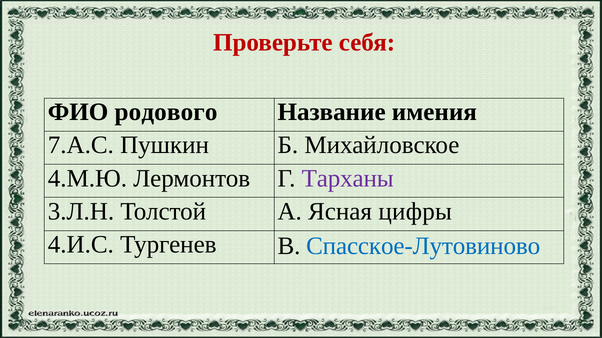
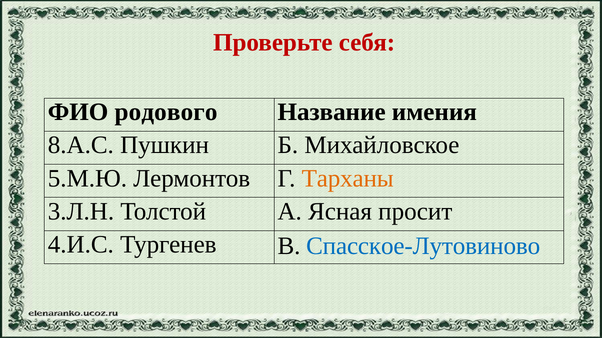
7.А.С: 7.А.С -> 8.А.С (81, 145)
4.М.Ю: 4.М.Ю -> 5.М.Ю (87, 179)
Тарханы colour: purple -> orange (348, 179)
цифры: цифры -> просит (415, 212)
